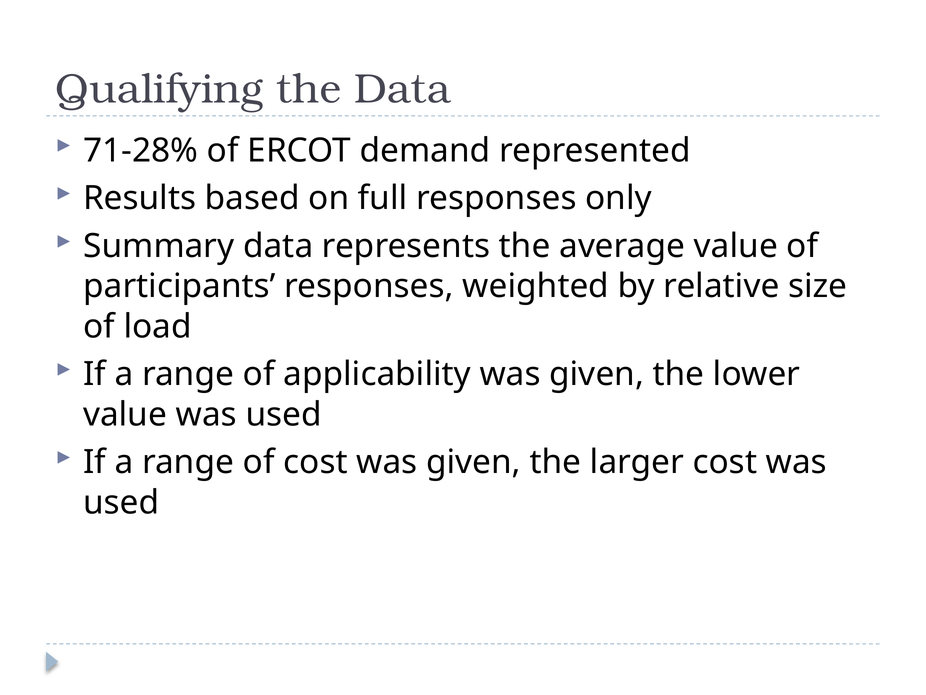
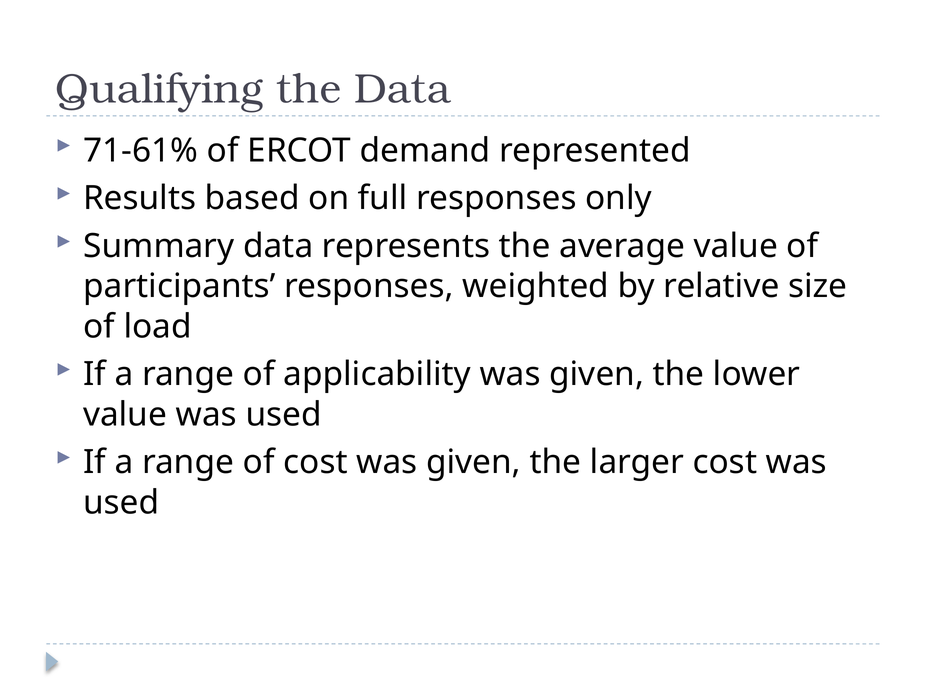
71-28%: 71-28% -> 71-61% (141, 150)
